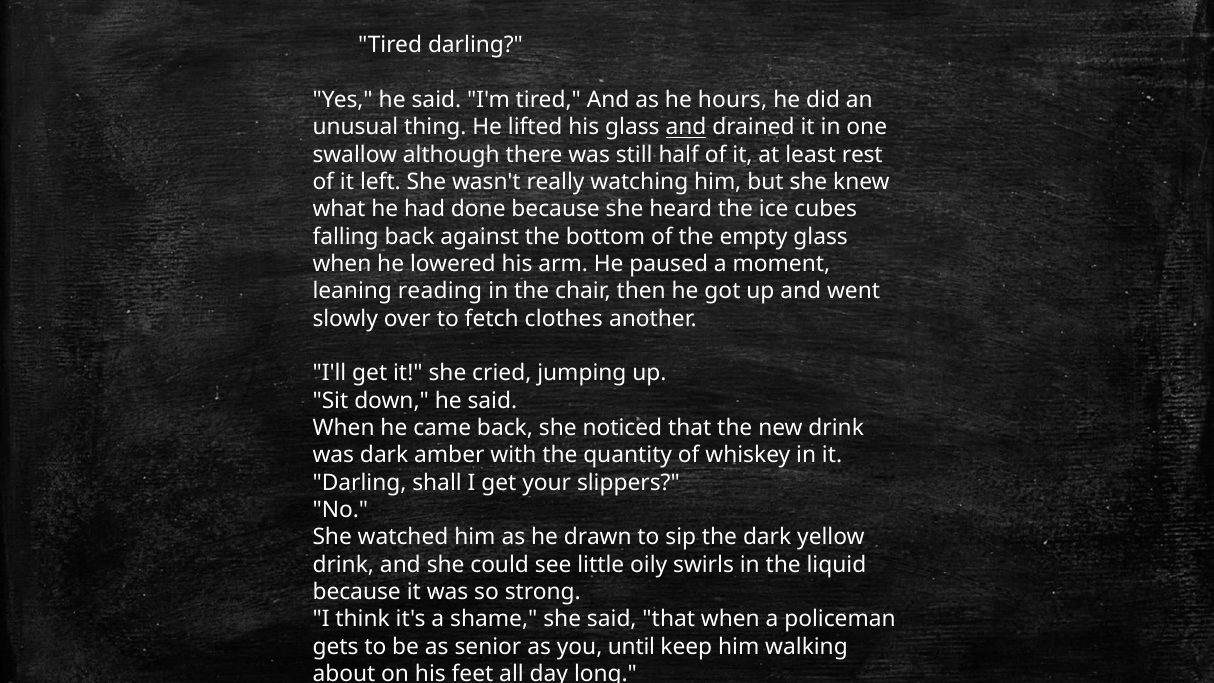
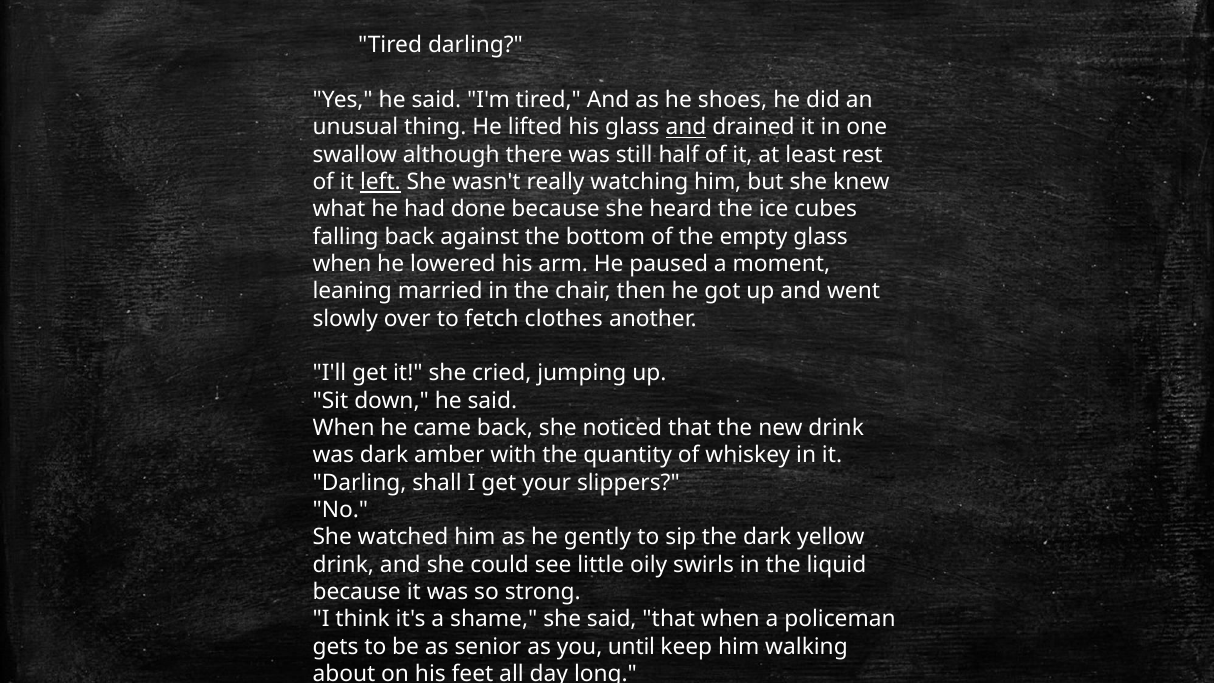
hours: hours -> shoes (733, 100)
left underline: none -> present (380, 182)
reading: reading -> married (440, 291)
drawn: drawn -> gently (598, 537)
